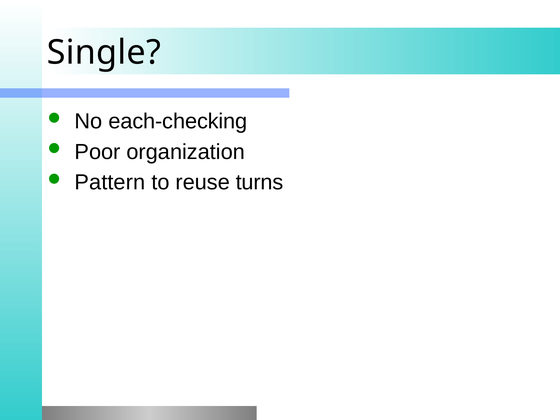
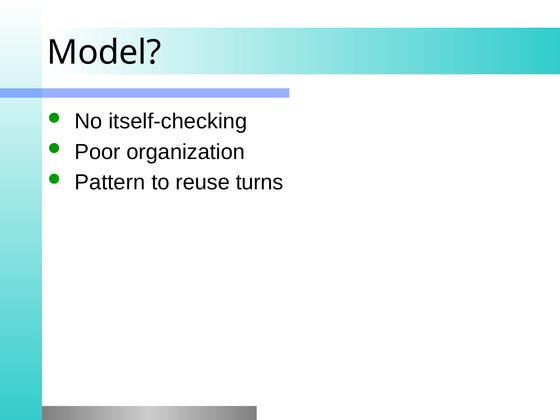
Single: Single -> Model (104, 53)
each-checking: each-checking -> itself-checking (178, 121)
